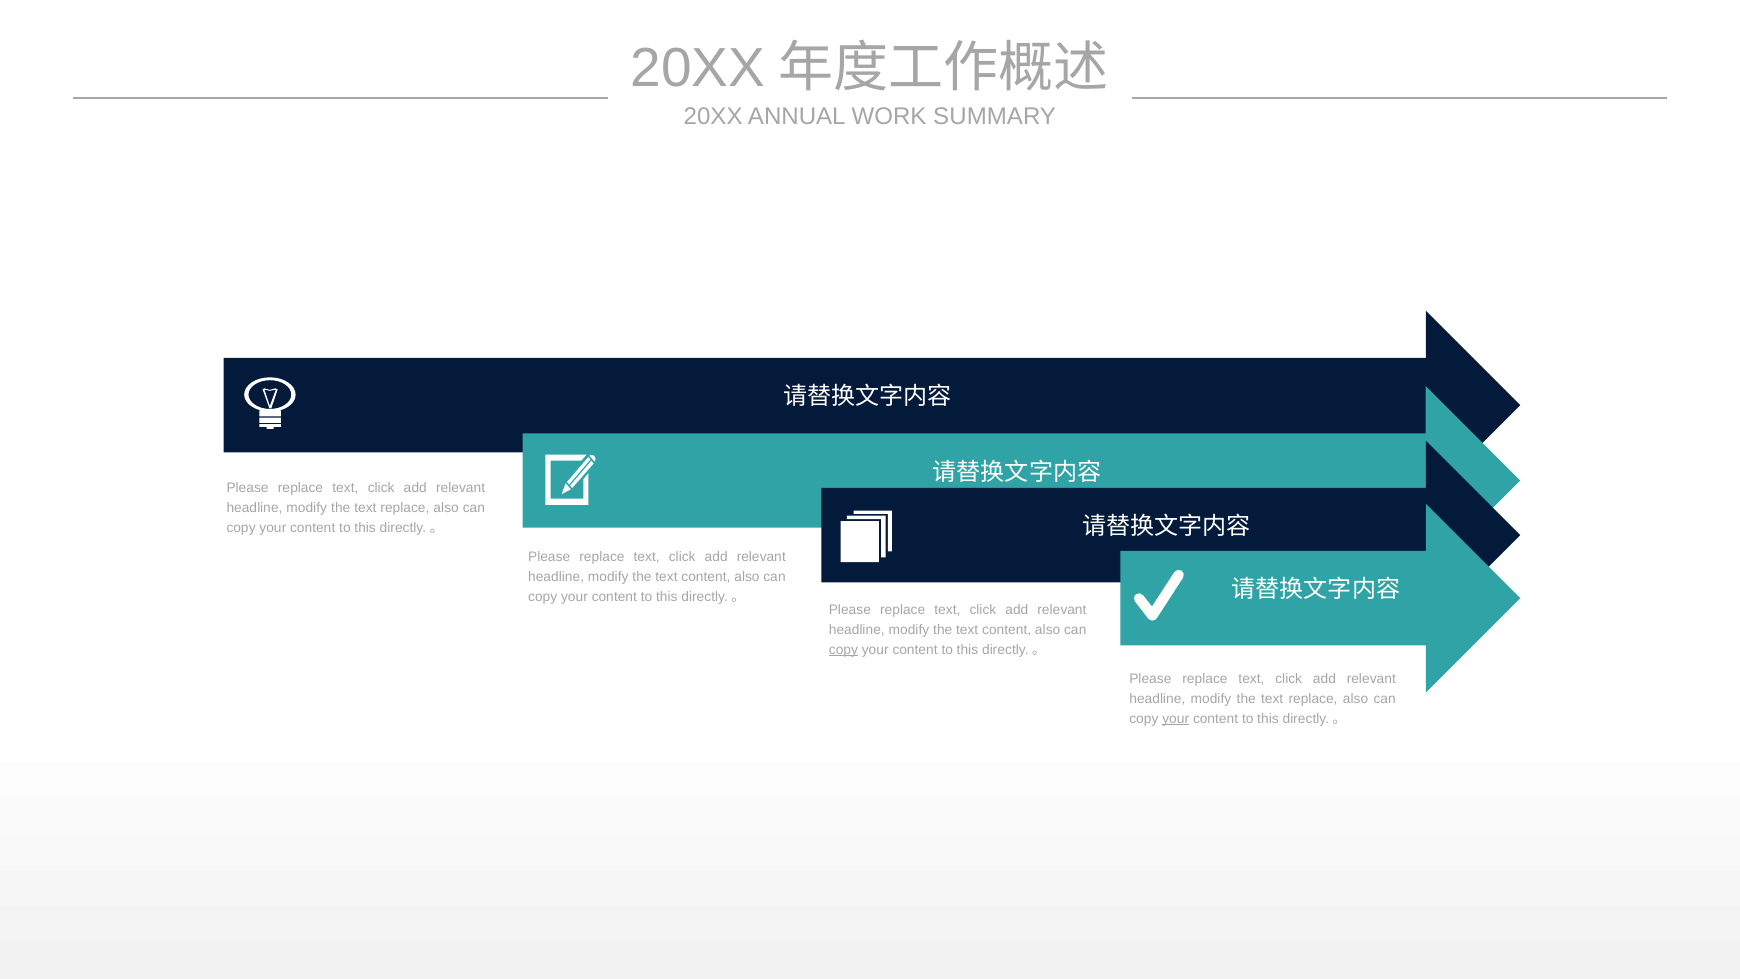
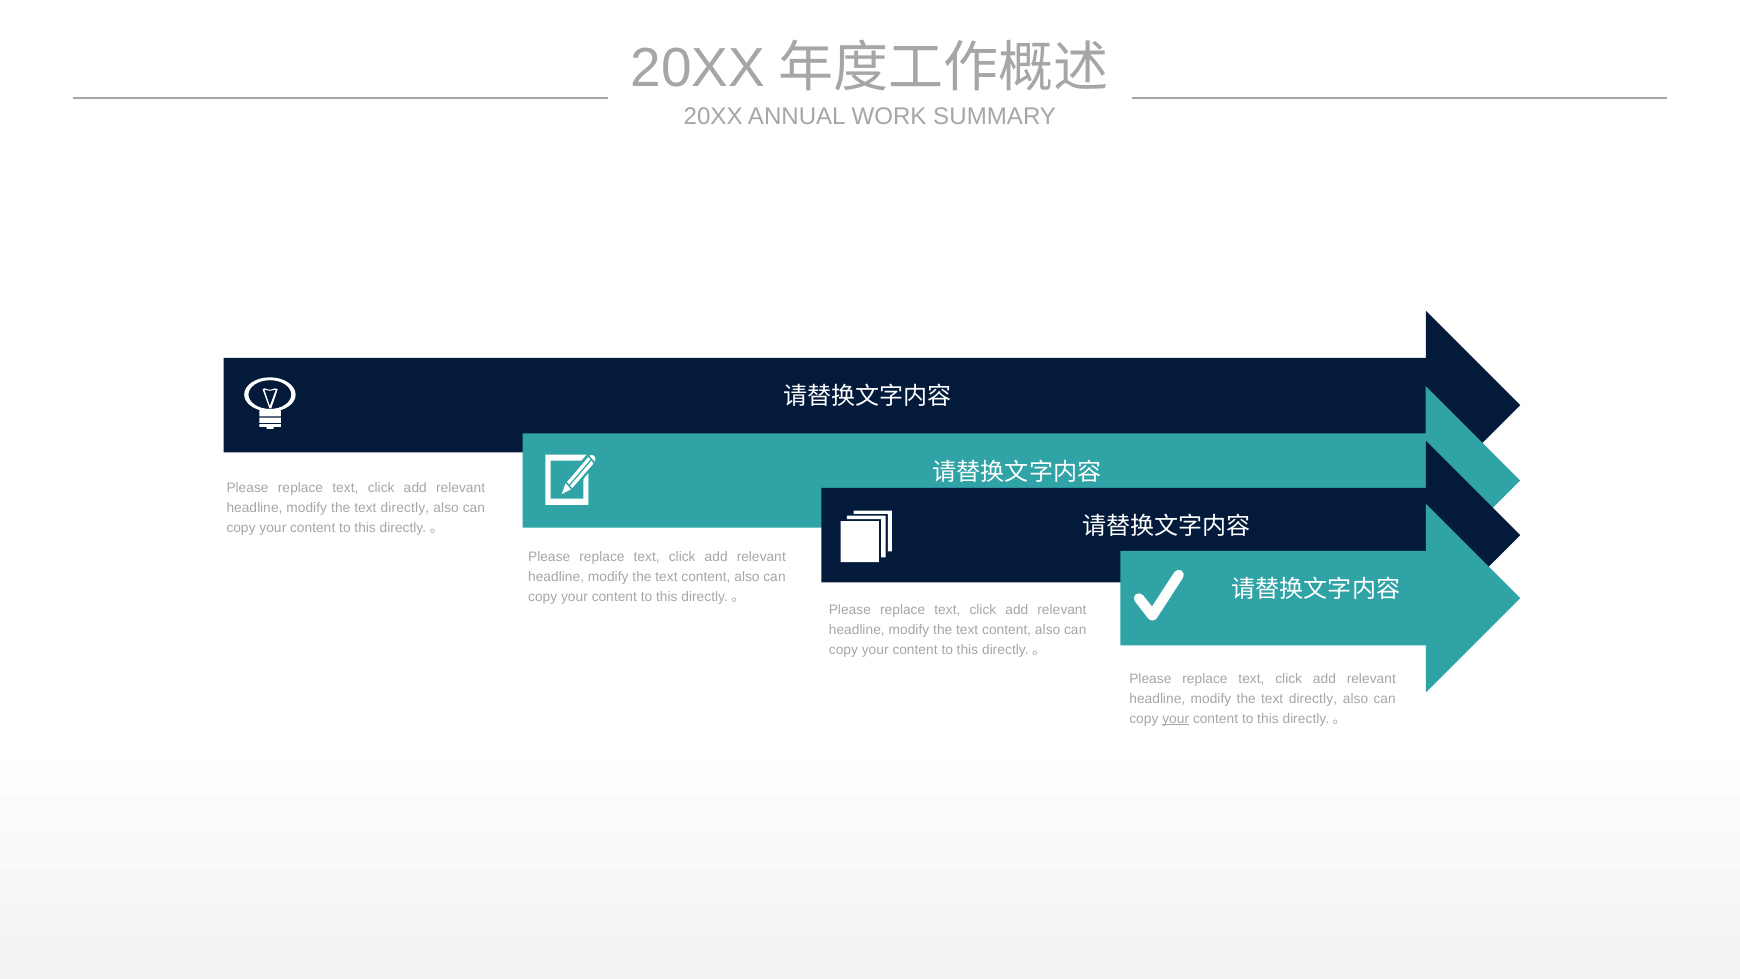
replace: replace -> directly (405, 508)
copy underline: present -> none (843, 649)
replace: replace -> directly (1313, 699)
